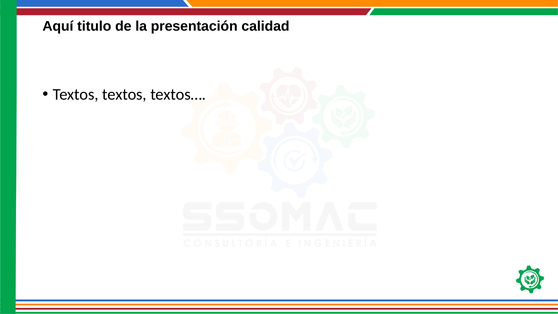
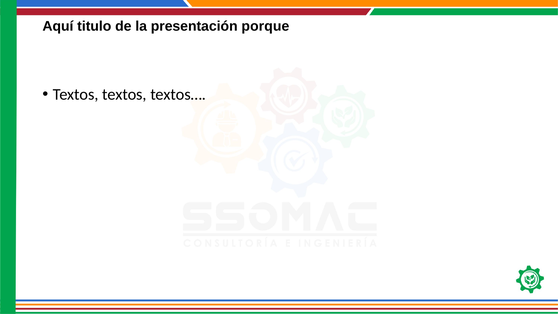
calidad: calidad -> porque (265, 26)
